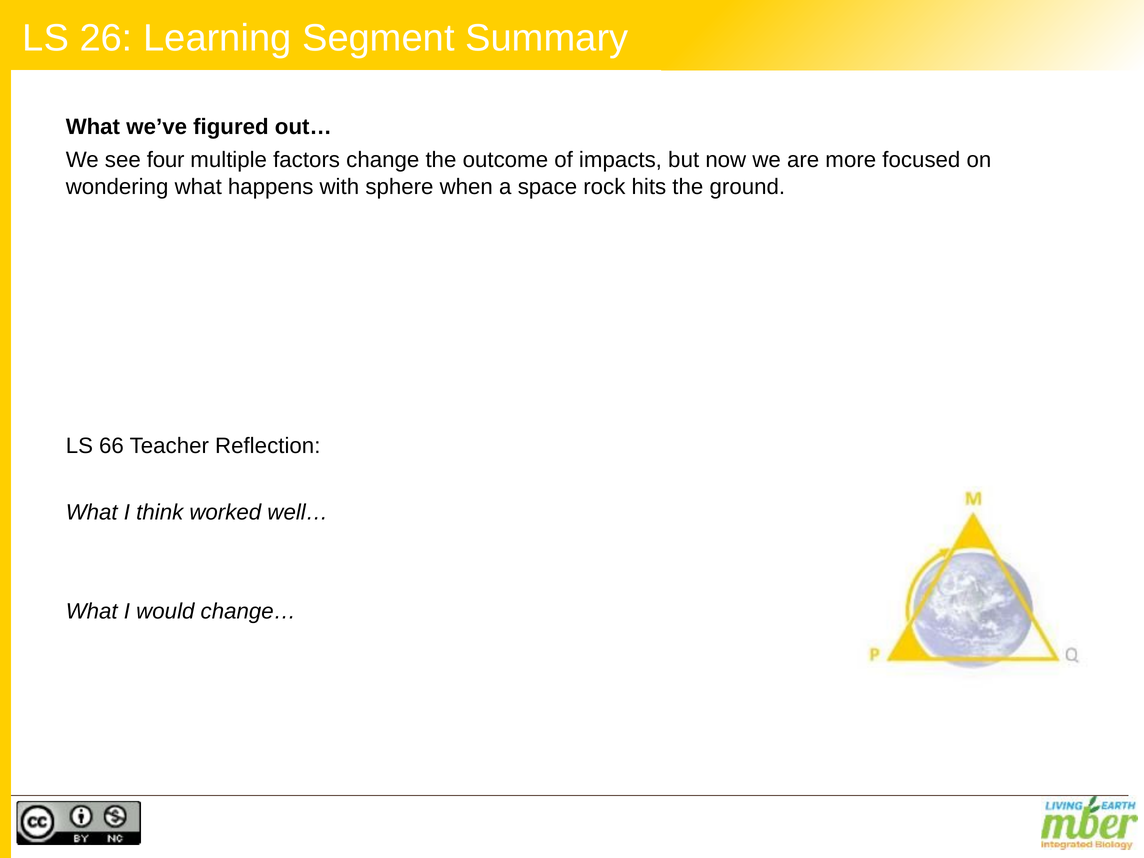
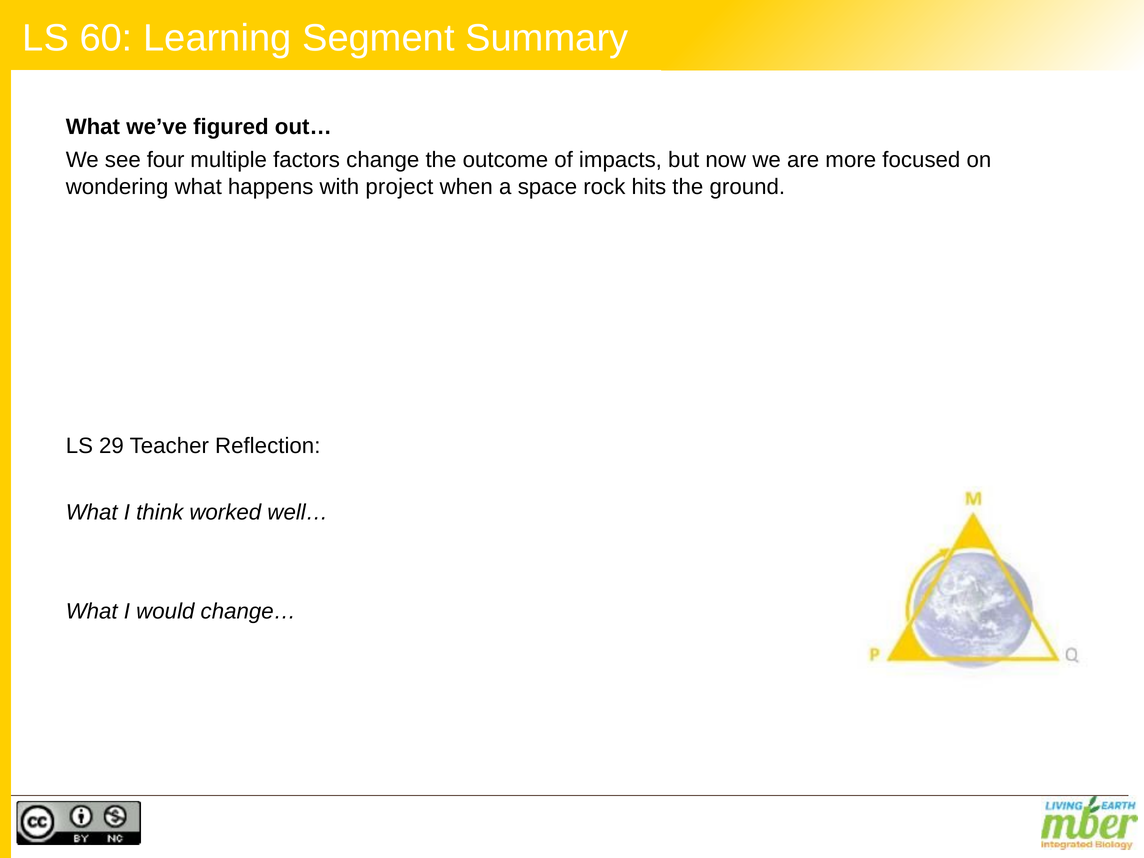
26: 26 -> 60 (106, 38)
sphere: sphere -> project (399, 187)
66: 66 -> 29 (111, 446)
